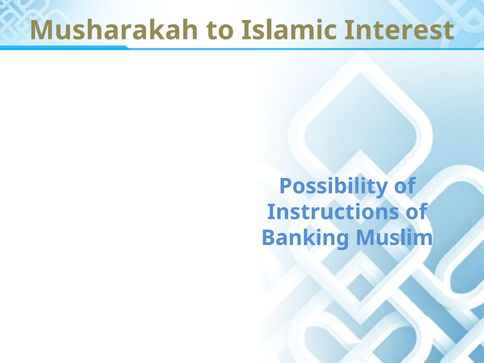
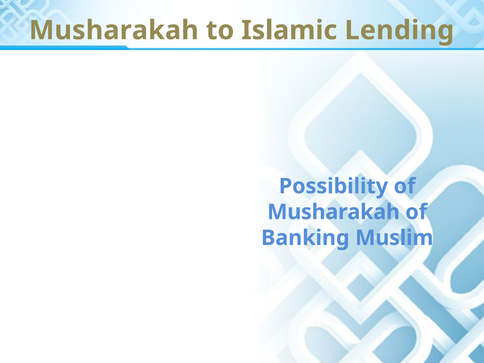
Interest: Interest -> Lending (399, 30)
Instructions: Instructions -> Musharakah (334, 212)
